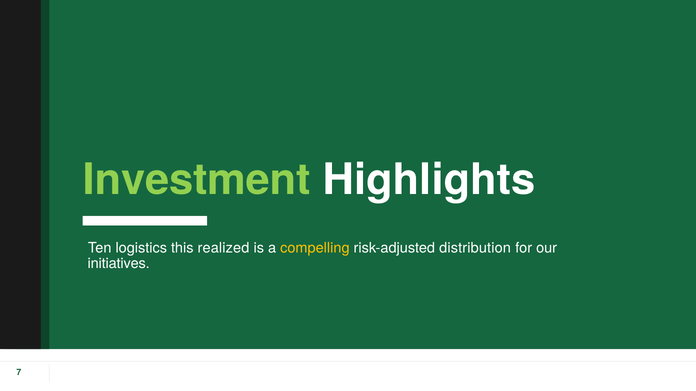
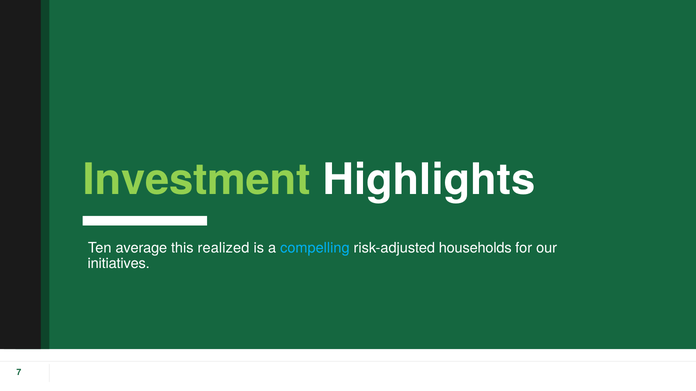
logistics: logistics -> average (141, 248)
compelling colour: yellow -> light blue (315, 248)
distribution: distribution -> households (475, 248)
